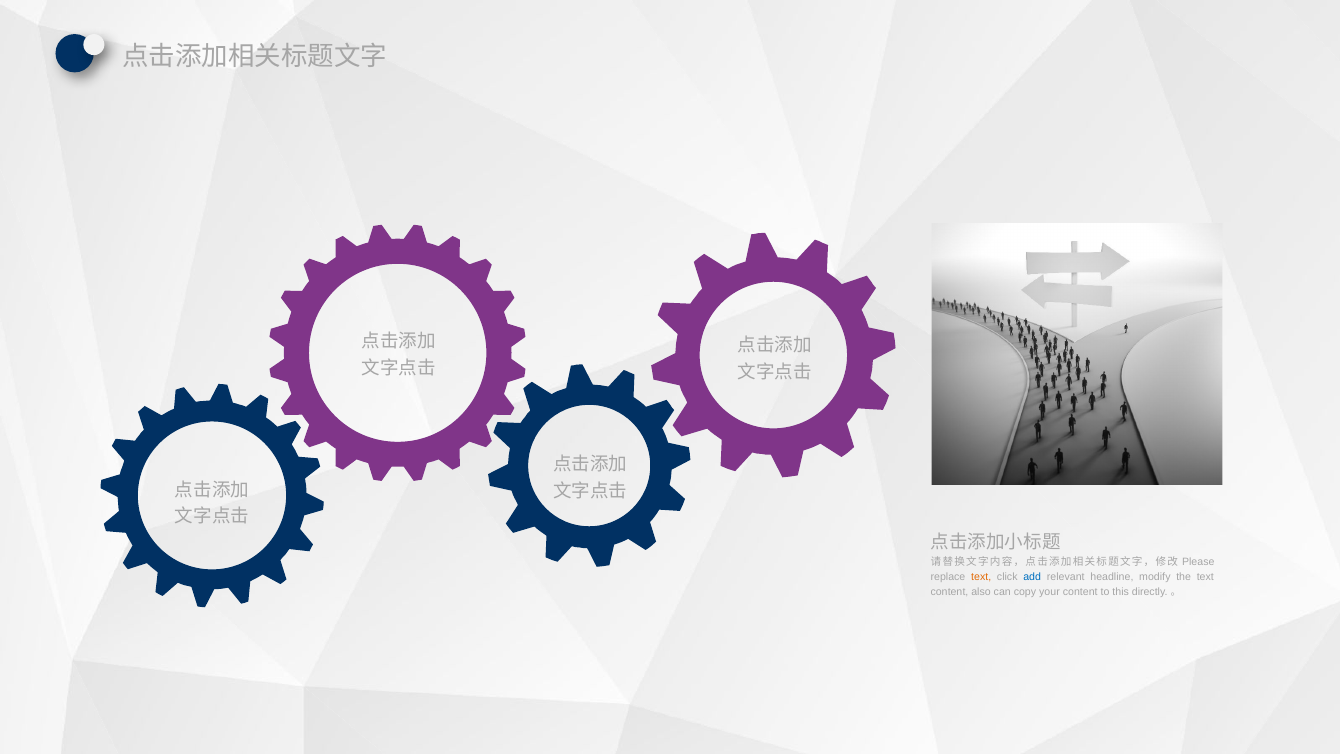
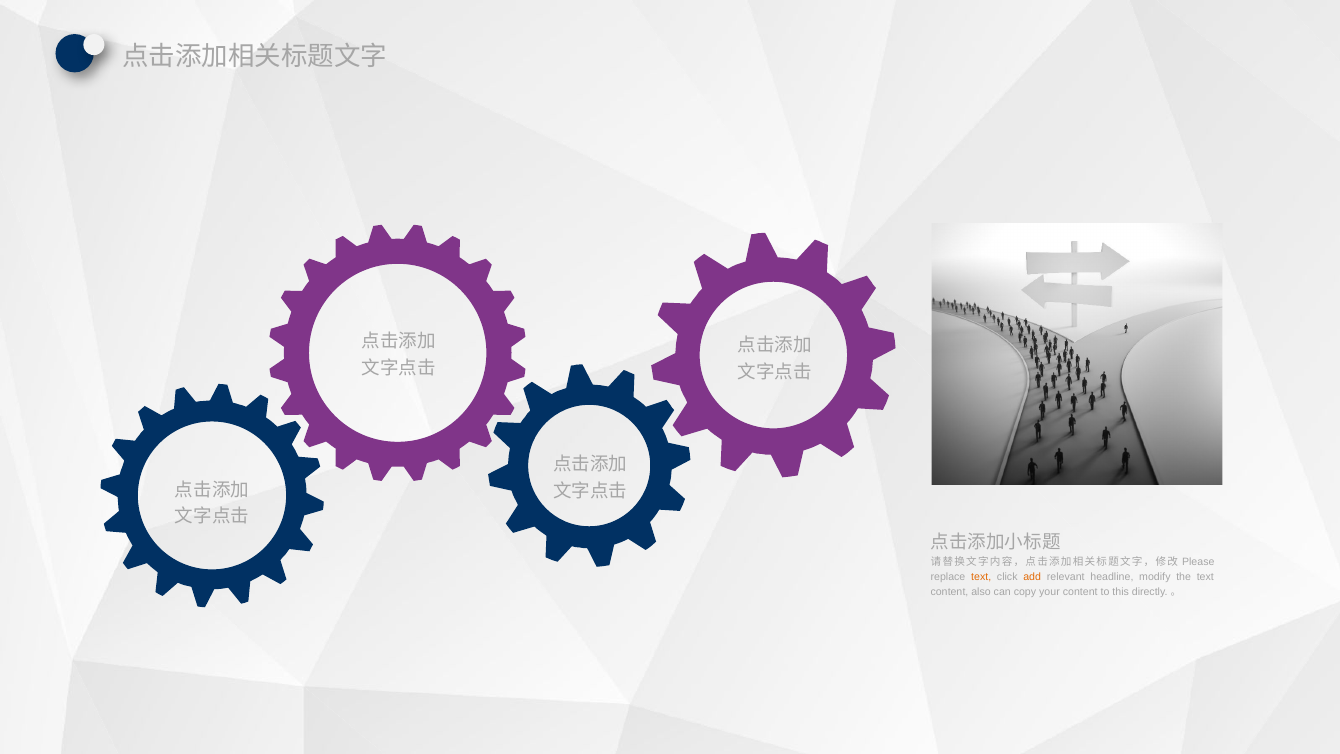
add colour: blue -> orange (1032, 577)
